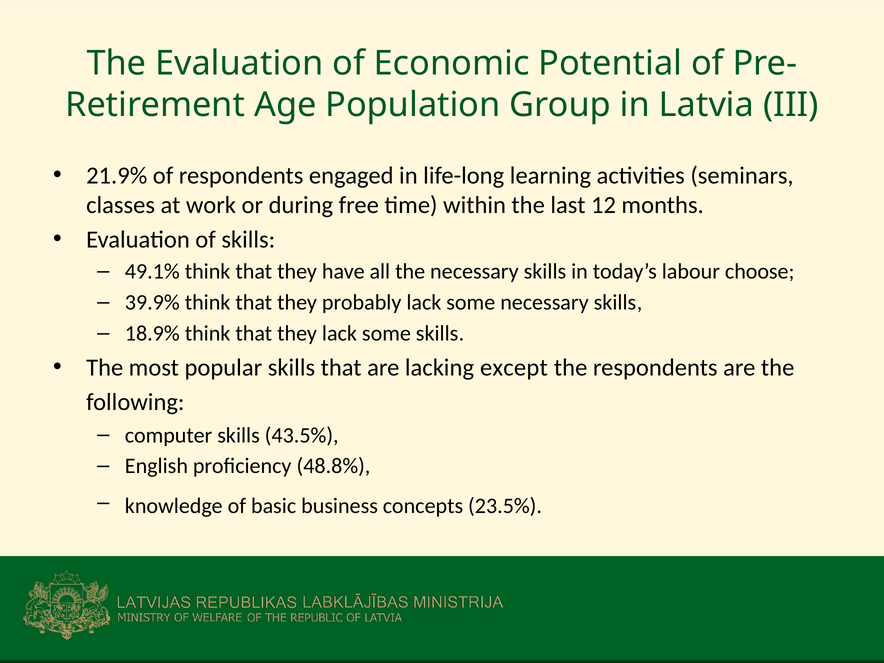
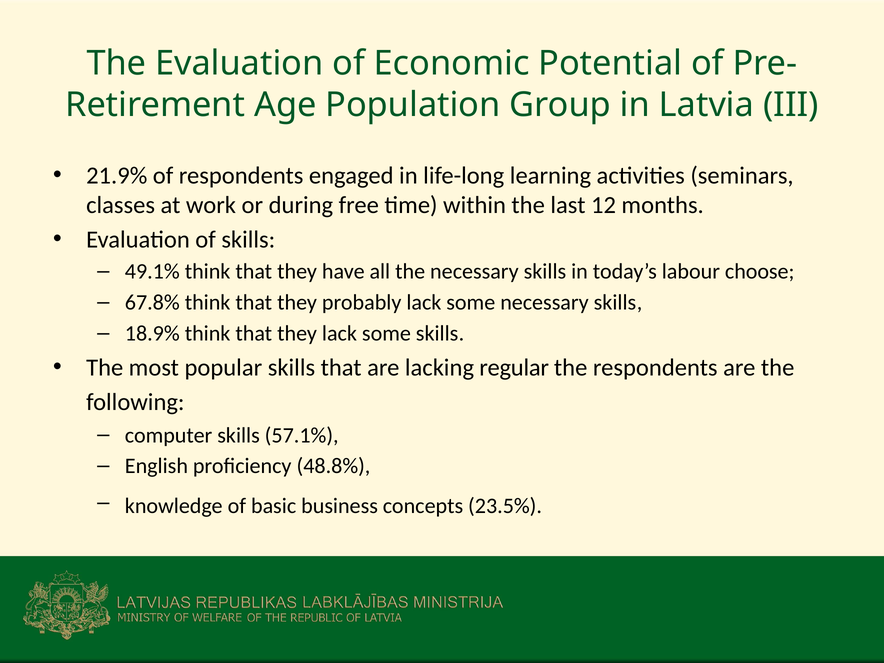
39.9%: 39.9% -> 67.8% (152, 303)
except: except -> regular (514, 368)
43.5%: 43.5% -> 57.1% (302, 435)
